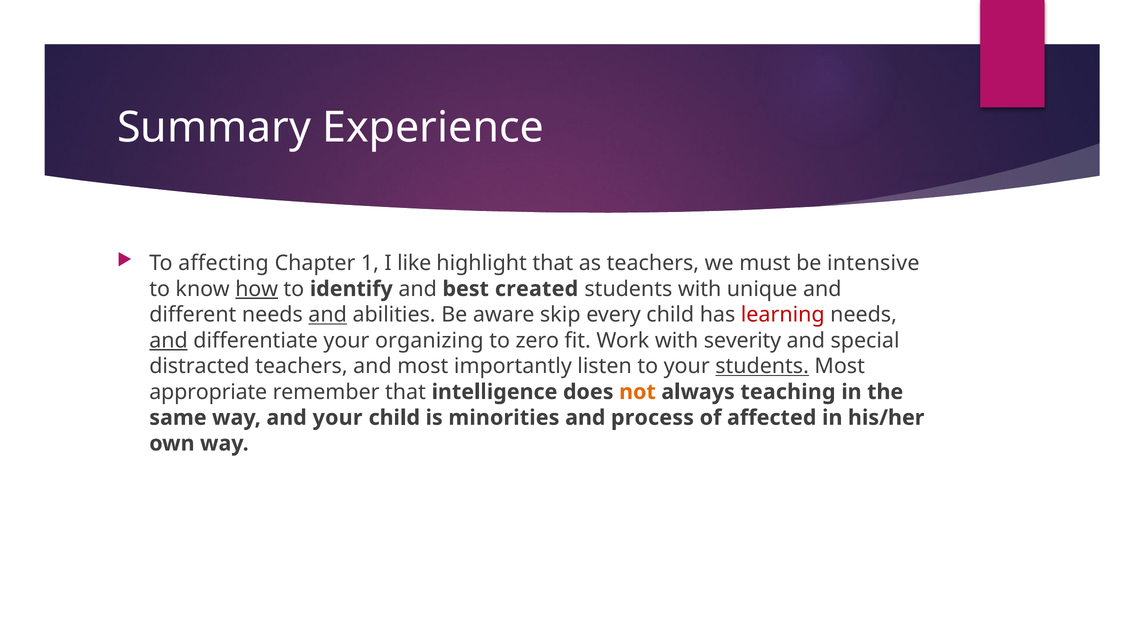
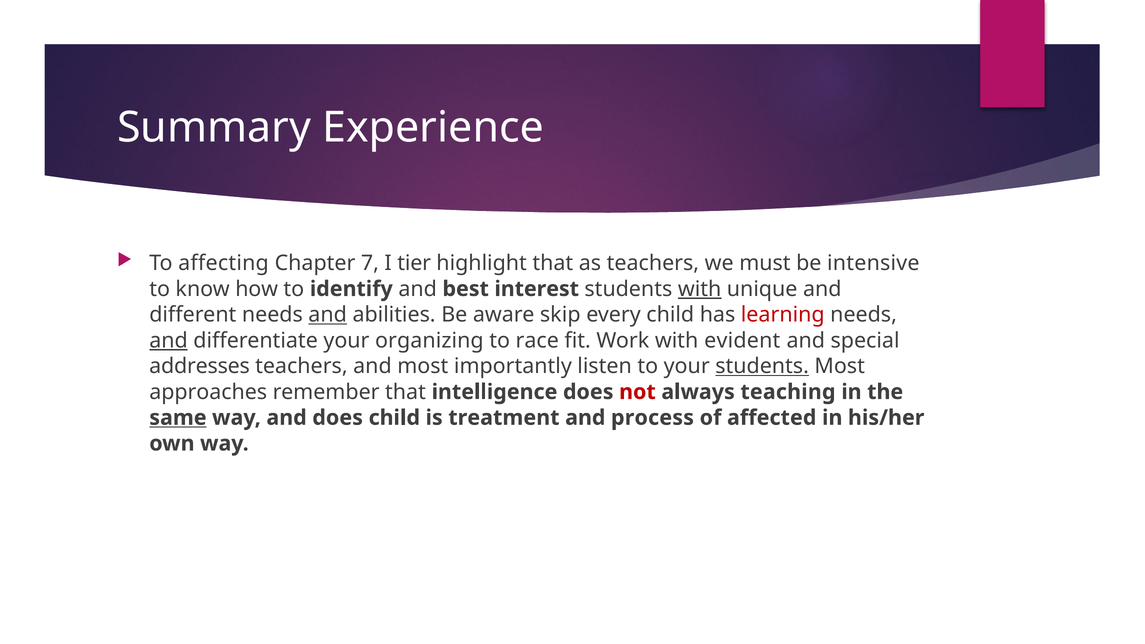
1: 1 -> 7 (370, 263)
like: like -> tier (414, 263)
how underline: present -> none (257, 289)
created: created -> interest (537, 289)
with underline: none -> present (700, 289)
zero: zero -> race (537, 340)
severity: severity -> evident (742, 340)
distracted: distracted -> addresses (200, 366)
appropriate: appropriate -> approaches (208, 392)
not colour: orange -> red (637, 392)
same underline: none -> present (178, 418)
and your: your -> does (338, 418)
minorities: minorities -> treatment (504, 418)
